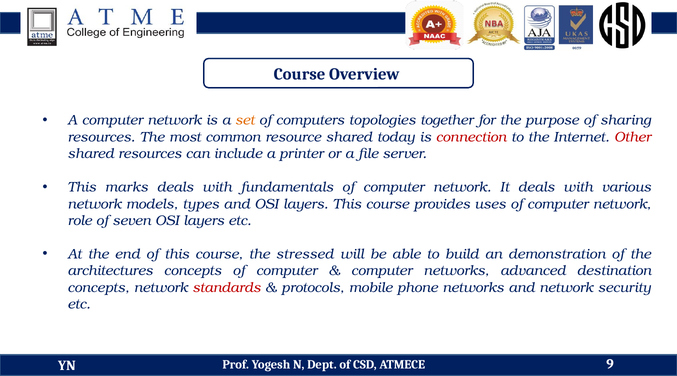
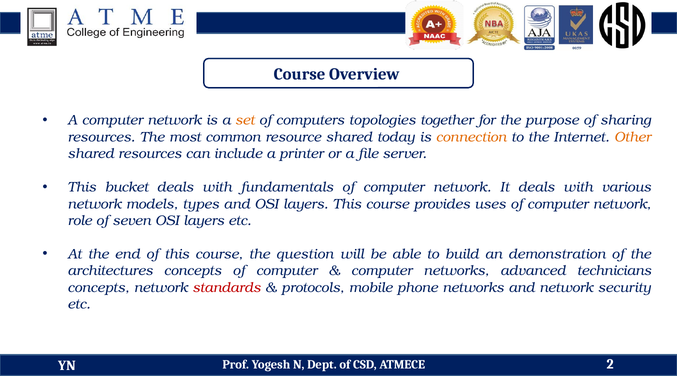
connection colour: red -> orange (471, 137)
Other colour: red -> orange (633, 137)
marks: marks -> bucket (127, 187)
stressed: stressed -> question (305, 254)
destination: destination -> technicians (614, 271)
9: 9 -> 2 (610, 364)
